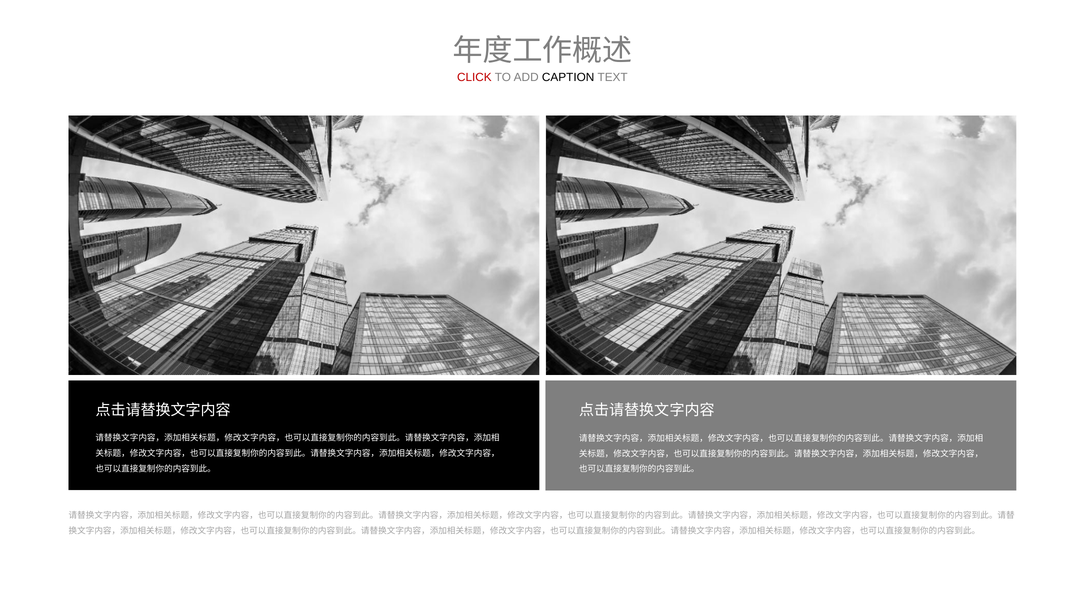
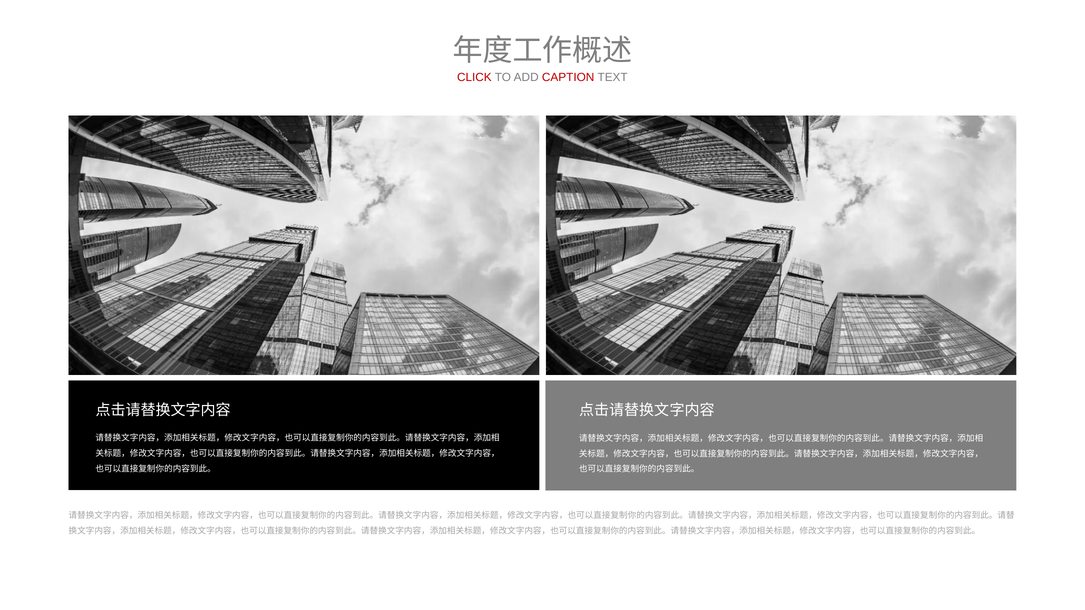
CAPTION colour: black -> red (568, 77)
